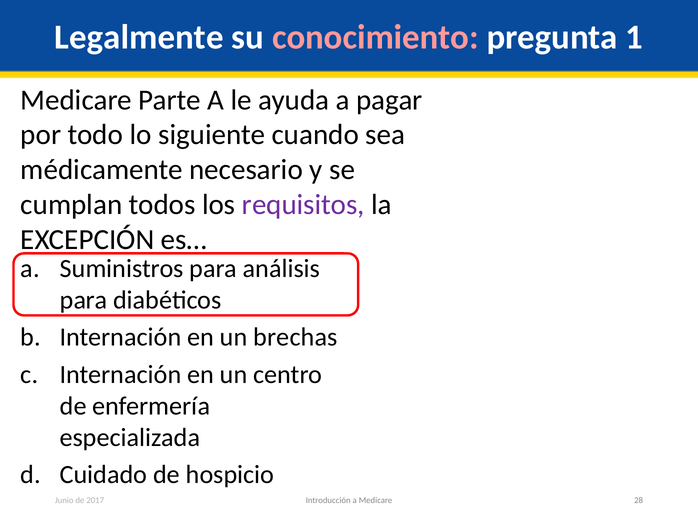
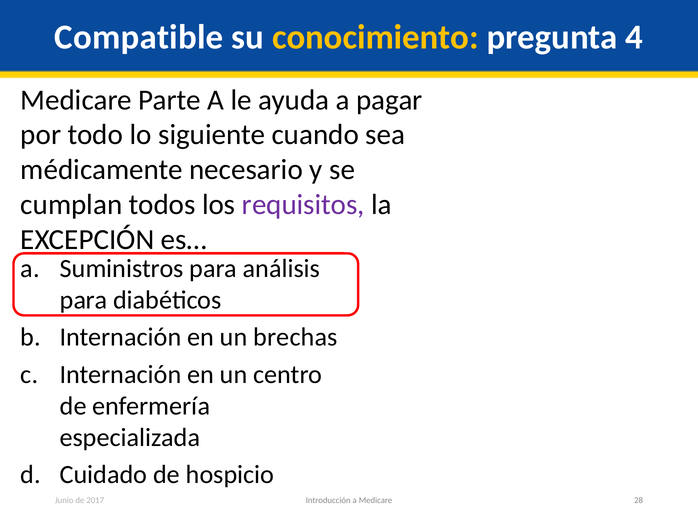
Legalmente: Legalmente -> Compatible (139, 37)
conocimiento colour: pink -> yellow (375, 37)
1: 1 -> 4 (634, 37)
